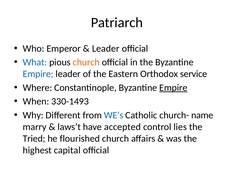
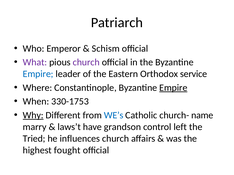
Leader: Leader -> Schism (106, 49)
What colour: blue -> purple (35, 62)
church colour: orange -> purple (86, 62)
330-1493: 330-1493 -> 330-1753 (70, 102)
Why underline: none -> present (33, 115)
accepted: accepted -> grandson (122, 127)
lies: lies -> left (180, 127)
flourished: flourished -> influences (80, 139)
capital: capital -> fought (67, 151)
